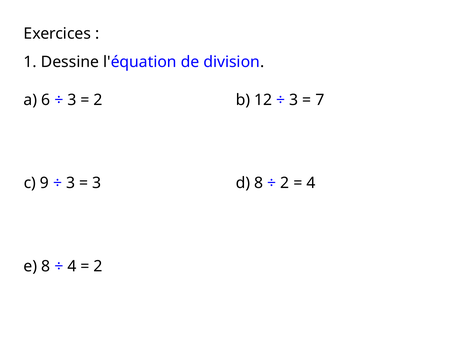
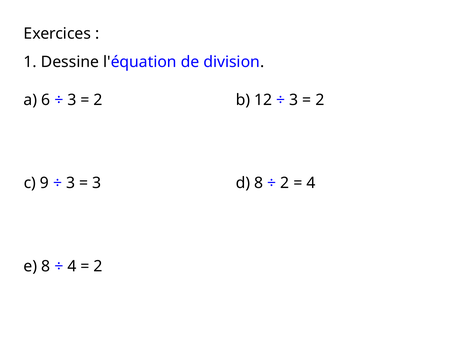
7: 7 -> 2 (320, 100)
